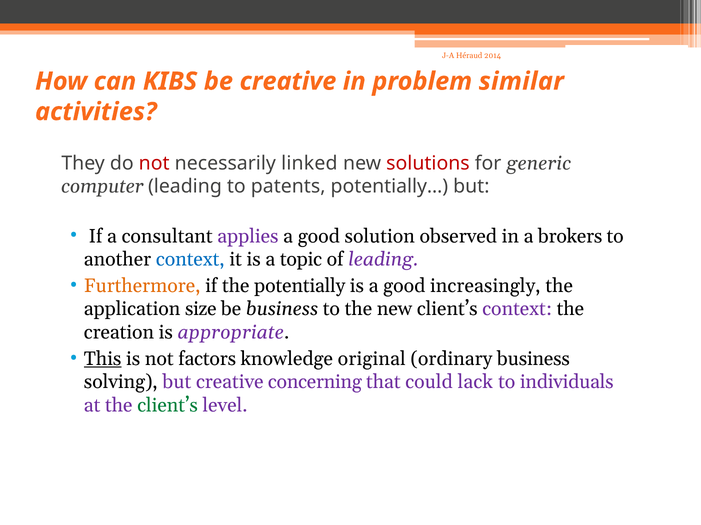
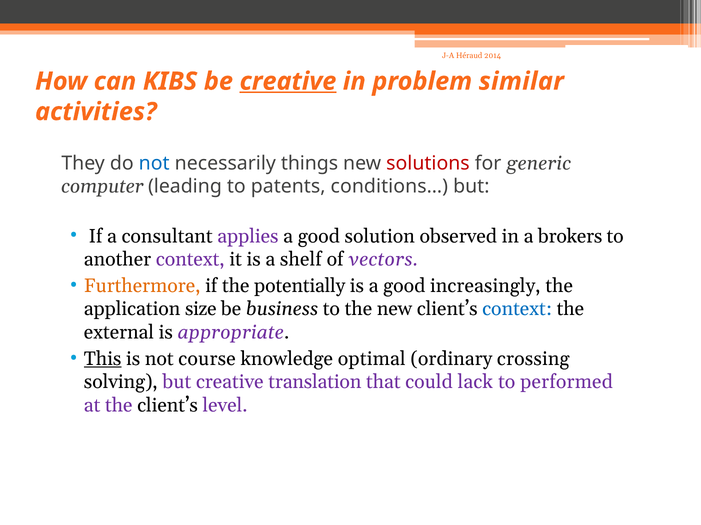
creative underline: none -> present (288, 81)
not colour: red -> blue (154, 163)
linked: linked -> things (310, 163)
potentially…: potentially… -> conditions… (389, 187)
context colour: blue -> purple (190, 260)
topic: topic -> shelf (301, 260)
of leading: leading -> vectors (383, 260)
context colour: purple -> blue (517, 310)
creation: creation -> external (119, 333)
factors: factors -> course (207, 359)
original: original -> optimal (372, 359)
ordinary business: business -> crossing (533, 359)
concerning: concerning -> translation (315, 383)
individuals: individuals -> performed (567, 383)
client’s colour: green -> black (168, 406)
